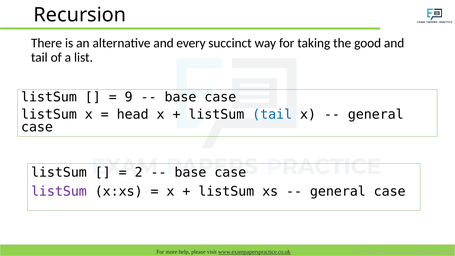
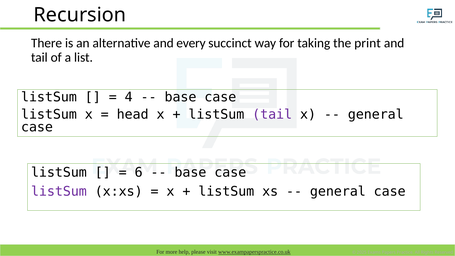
good: good -> print (368, 43)
9: 9 -> 4 (129, 97)
tail colour: blue -> purple (272, 114)
2: 2 -> 6 (139, 172)
